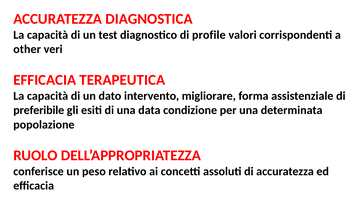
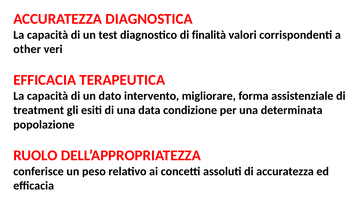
profile: profile -> finalità (209, 35)
preferibile: preferibile -> treatment (39, 111)
